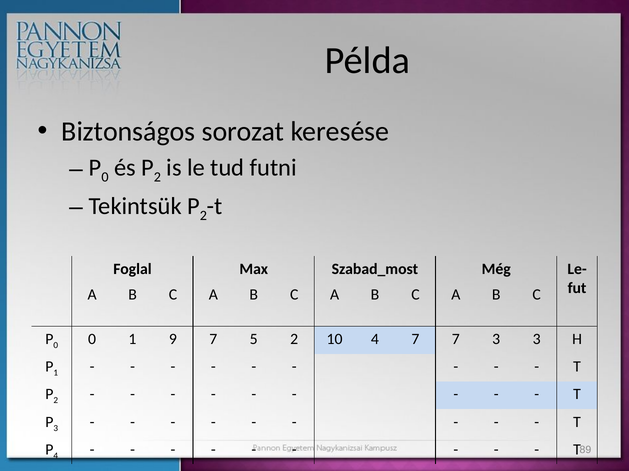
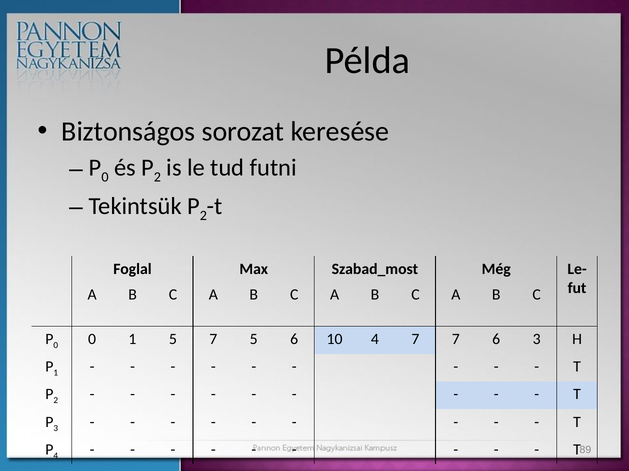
1 9: 9 -> 5 (173, 340)
5 2: 2 -> 6 (294, 340)
7 3: 3 -> 6 (496, 340)
